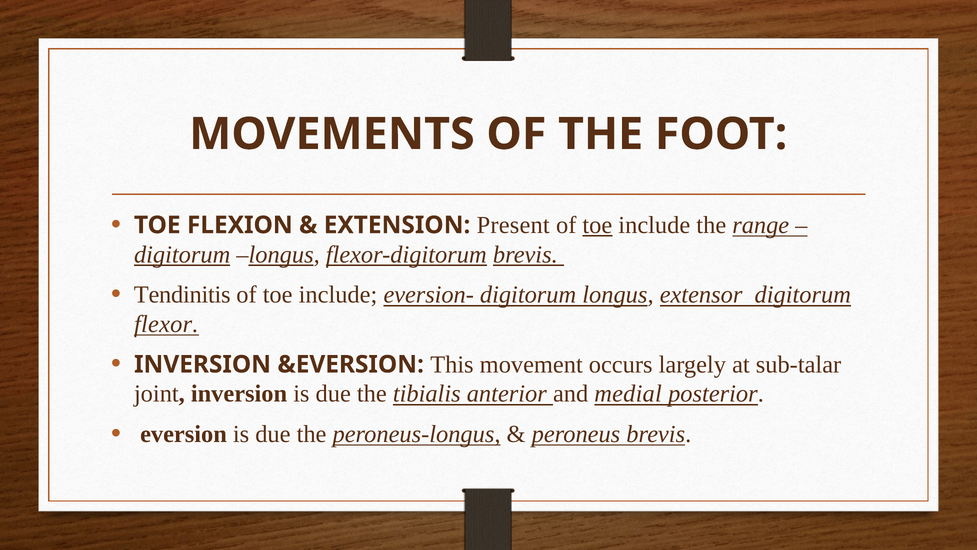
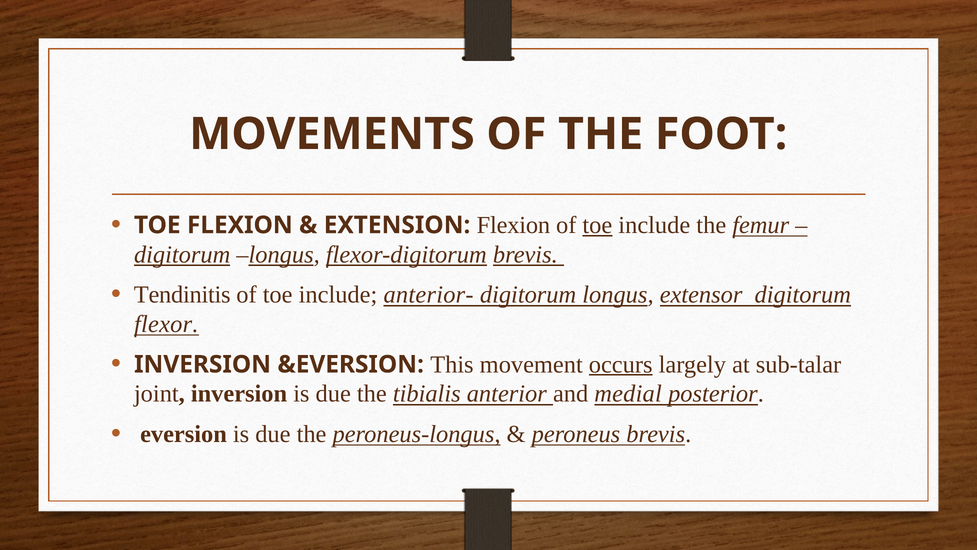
EXTENSION Present: Present -> Flexion (513, 225)
range: range -> femur (761, 225)
eversion-: eversion- -> anterior- (429, 295)
occurs underline: none -> present (621, 364)
